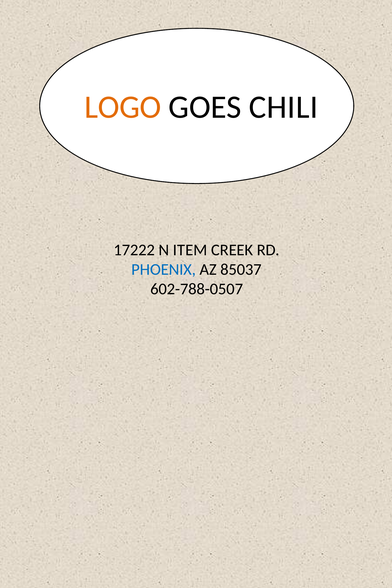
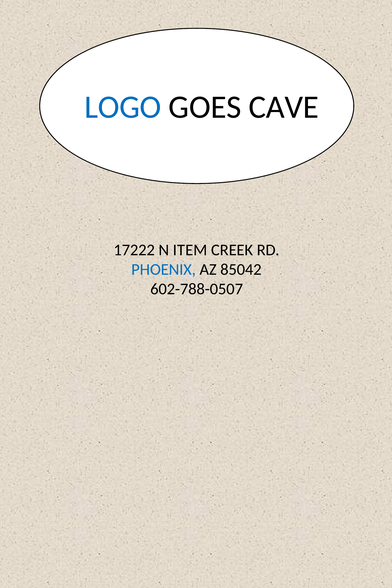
LOGO colour: orange -> blue (123, 107)
CHILI: CHILI -> CAVE (284, 107)
85037: 85037 -> 85042 (241, 269)
